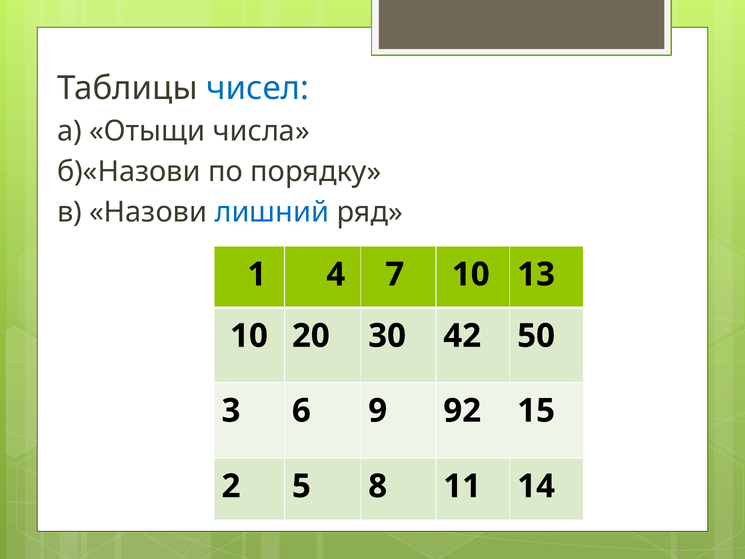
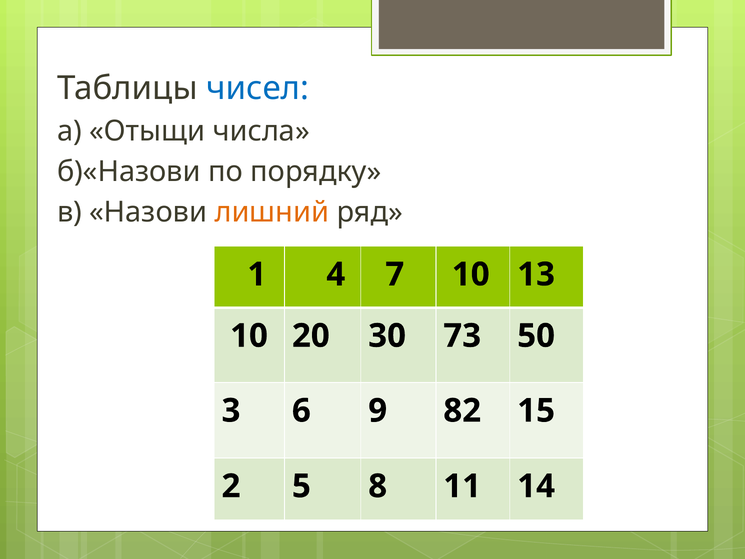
лишний colour: blue -> orange (272, 212)
42: 42 -> 73 (462, 336)
92: 92 -> 82 (462, 411)
